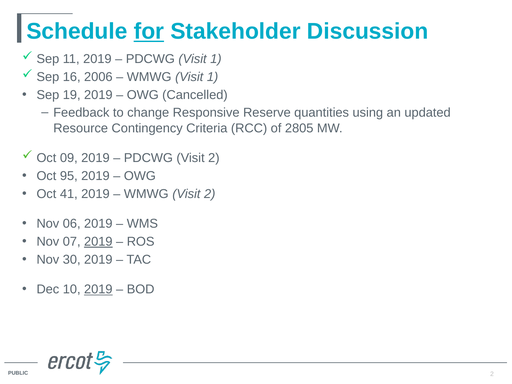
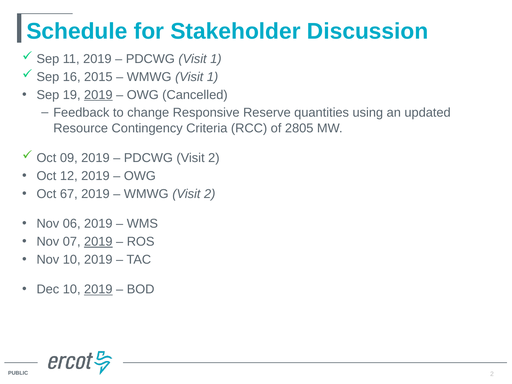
for underline: present -> none (149, 31)
2006: 2006 -> 2015 (98, 77)
2019 underline: none -> present (98, 95)
95: 95 -> 12 (69, 176)
41: 41 -> 67 (69, 194)
Nov 30: 30 -> 10 (72, 260)
